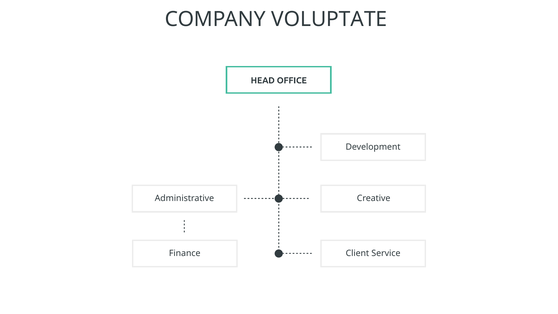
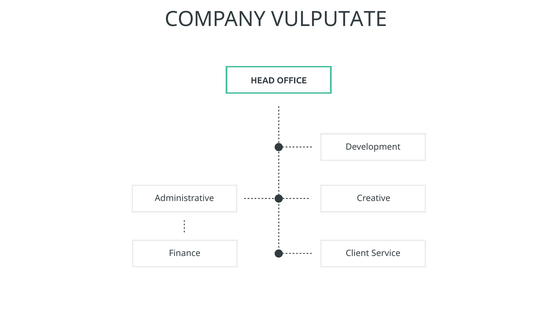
VOLUPTATE: VOLUPTATE -> VULPUTATE (329, 19)
